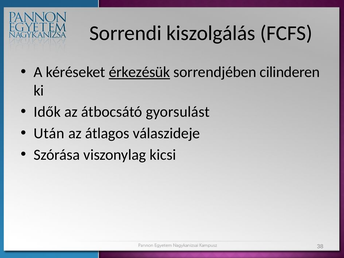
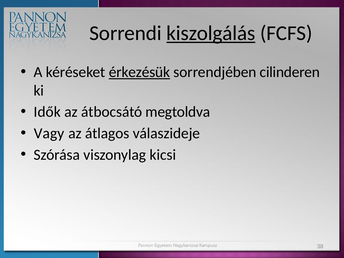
kiszolgálás underline: none -> present (211, 33)
gyorsulást: gyorsulást -> megtoldva (178, 112)
Után: Után -> Vagy (49, 133)
